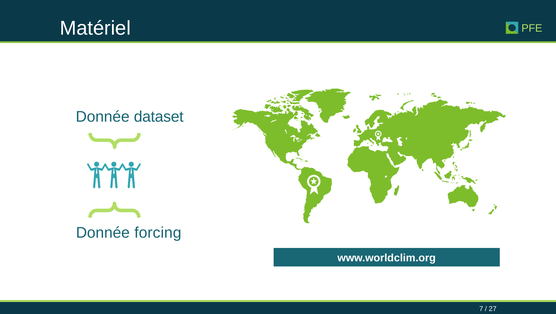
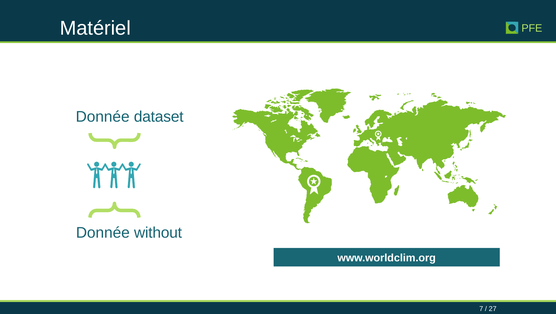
forcing: forcing -> without (158, 233)
